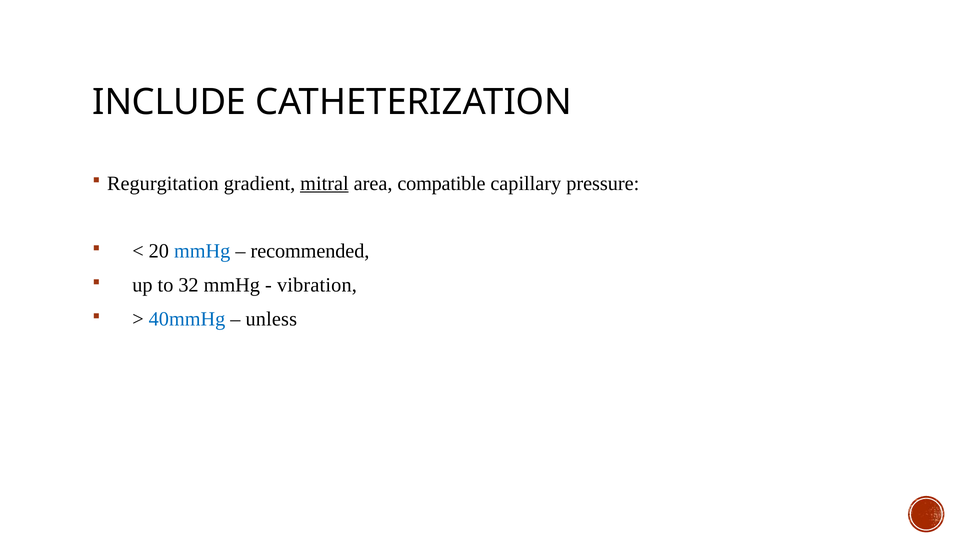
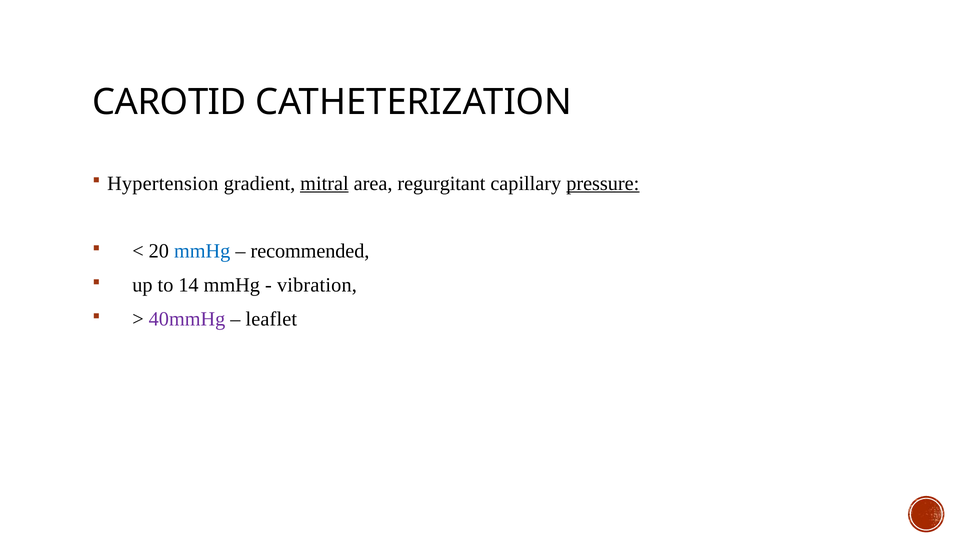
INCLUDE: INCLUDE -> CAROTID (169, 102)
Regurgitation: Regurgitation -> Hypertension (163, 183)
compatible: compatible -> regurgitant (441, 183)
pressure underline: none -> present (603, 183)
32: 32 -> 14 (189, 285)
40mmHg colour: blue -> purple (187, 319)
unless: unless -> leaflet (271, 319)
